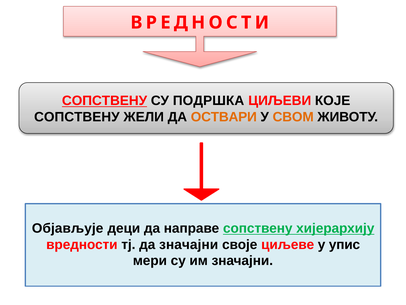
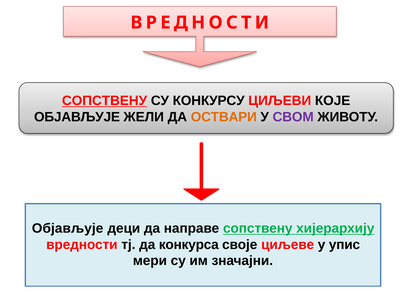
ПОДРШКА: ПОДРШКА -> КОНКУРСУ (209, 101)
СОПСТВЕНУ: СОПСТВЕНУ -> ОБЈАВЉУЈЕ (77, 117)
СВОМ colour: orange -> purple (293, 117)
да значајни: значајни -> конкурса (189, 244)
